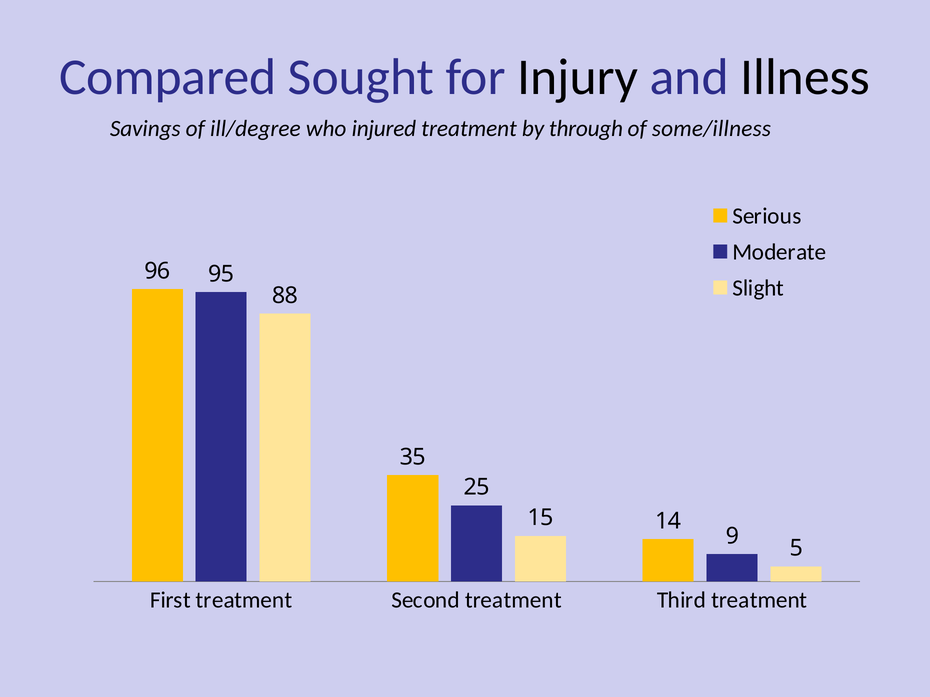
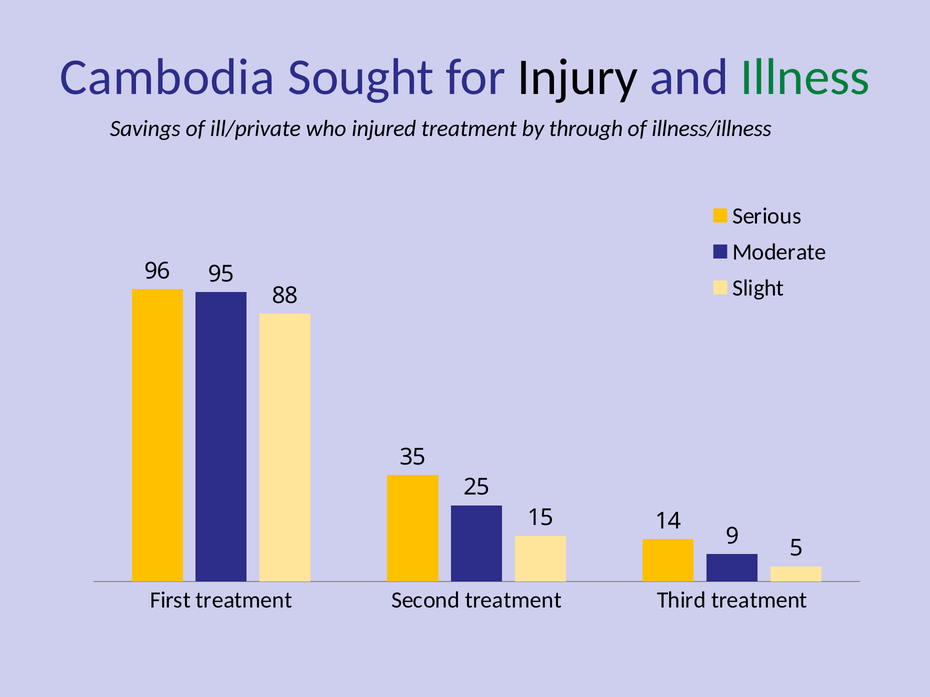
Compared: Compared -> Cambodia (167, 77)
Illness colour: black -> green (805, 77)
ill/degree: ill/degree -> ill/private (255, 129)
some/illness: some/illness -> illness/illness (712, 129)
